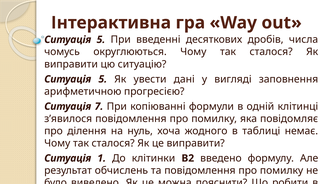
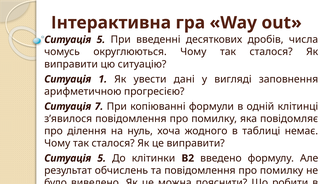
5: 5 -> 1 (103, 79)
1: 1 -> 5 (102, 159)
